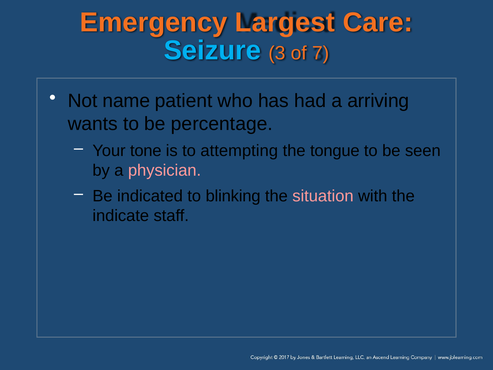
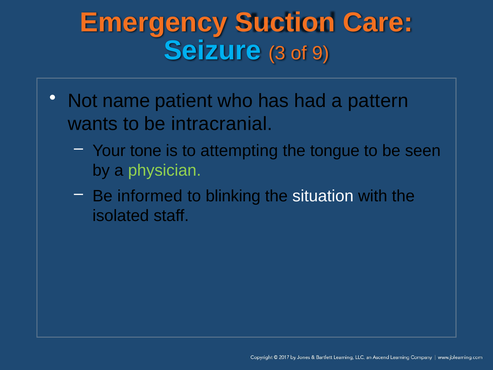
Largest: Largest -> Suction (285, 22)
7: 7 -> 9 (321, 53)
arriving: arriving -> pattern (378, 101)
percentage: percentage -> intracranial (222, 124)
physician colour: pink -> light green (165, 170)
indicated: indicated -> informed (150, 196)
situation colour: pink -> white (323, 196)
indicate: indicate -> isolated (121, 216)
